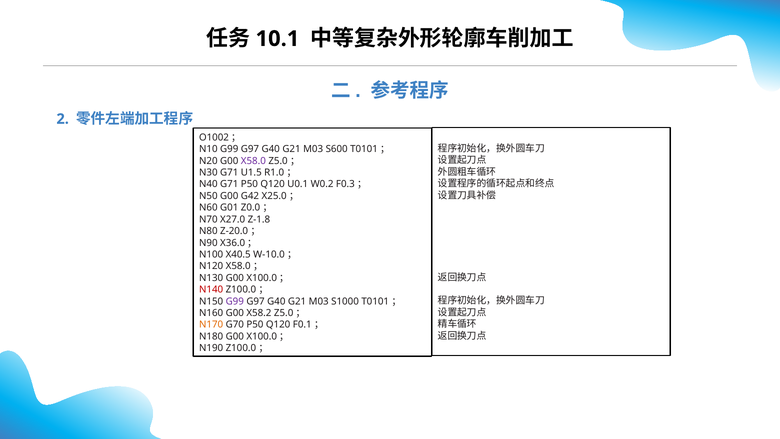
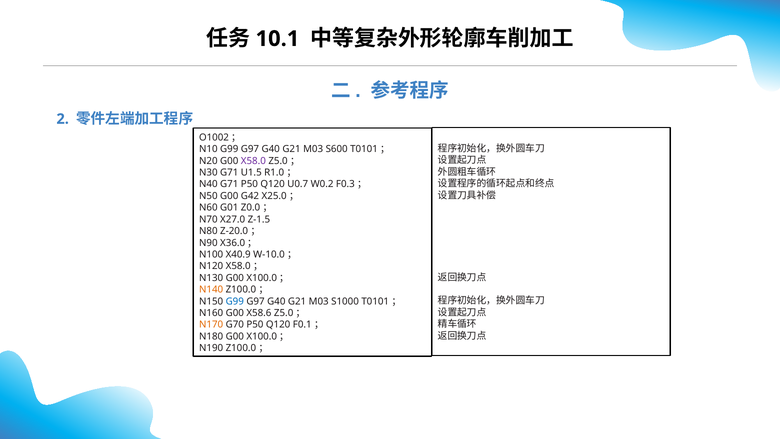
U0.1: U0.1 -> U0.7 (298, 184)
Z-1.8: Z-1.8 -> Z-1.5 (259, 219)
X40.5: X40.5 -> X40.9 (238, 254)
N140 colour: red -> orange (211, 289)
G99 colour: purple -> blue (235, 301)
X58.2: X58.2 -> X58.6 (259, 313)
